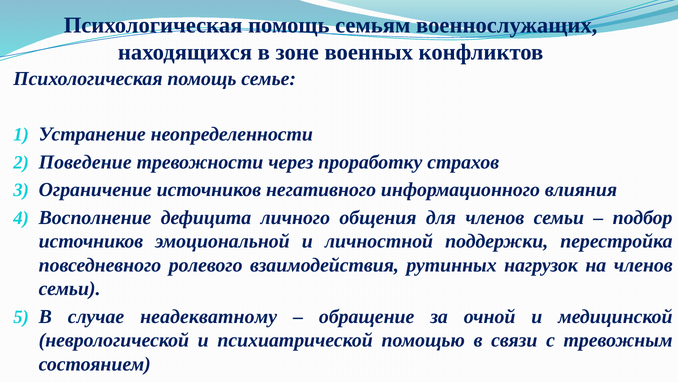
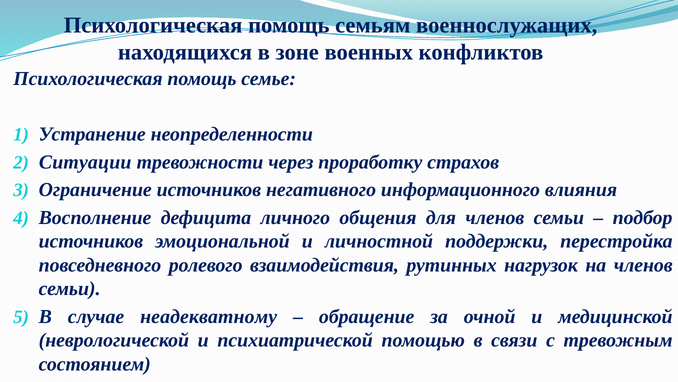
Поведение: Поведение -> Ситуации (85, 162)
